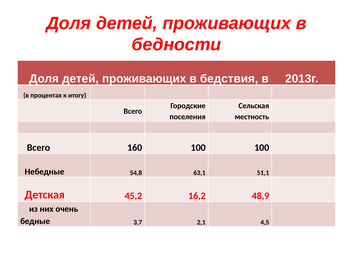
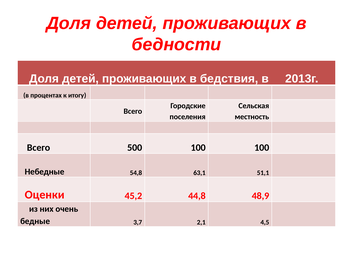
160: 160 -> 500 (135, 147)
Детская: Детская -> Оценки (45, 195)
16,2: 16,2 -> 44,8 (197, 196)
